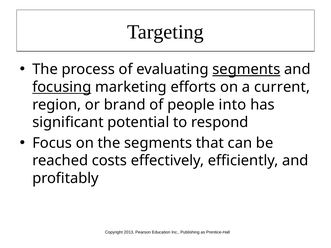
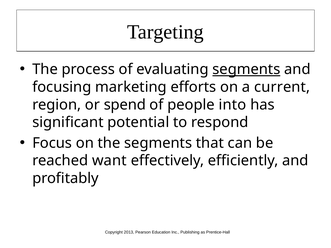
focusing underline: present -> none (62, 87)
brand: brand -> spend (125, 105)
costs: costs -> want (109, 161)
